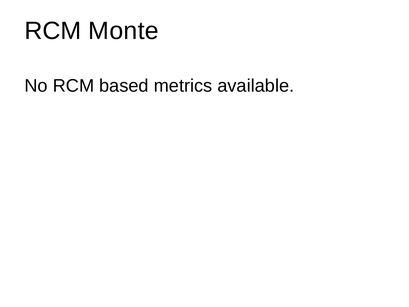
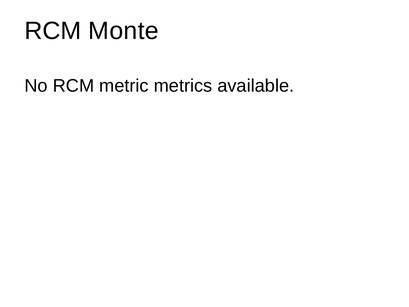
based: based -> metric (124, 86)
